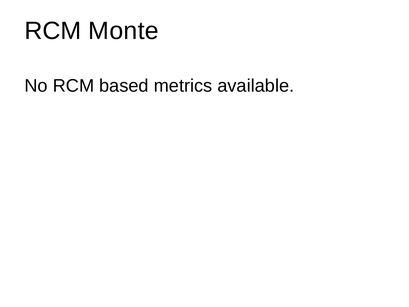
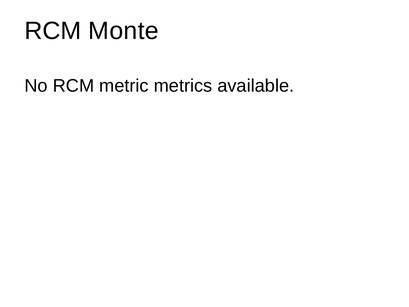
based: based -> metric (124, 86)
